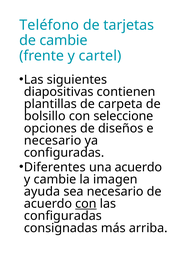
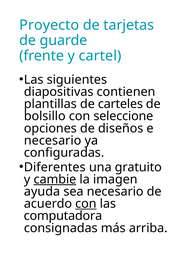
Teléfono: Teléfono -> Proyecto (49, 25)
de cambie: cambie -> guarde (64, 40)
carpeta: carpeta -> carteles (120, 104)
una acuerdo: acuerdo -> gratuito (138, 167)
cambie underline: none -> present (55, 179)
configuradas: configuradas -> computadora (63, 215)
